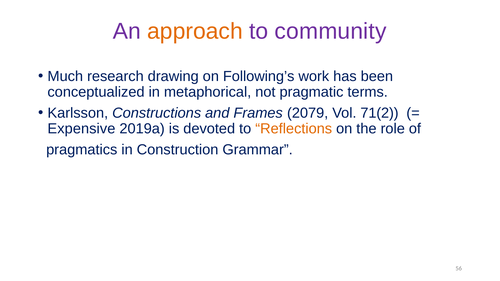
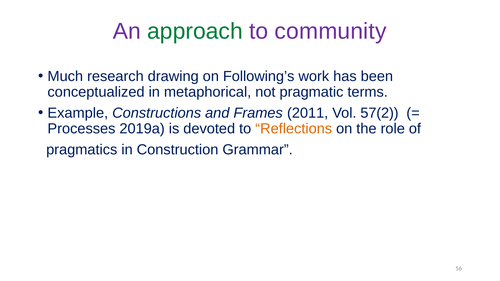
approach colour: orange -> green (195, 31)
Karlsson: Karlsson -> Example (78, 113)
2079: 2079 -> 2011 (308, 113)
71(2: 71(2 -> 57(2 (379, 113)
Expensive: Expensive -> Processes (81, 129)
